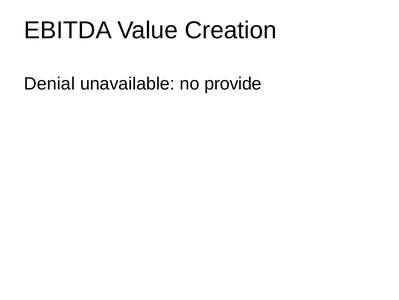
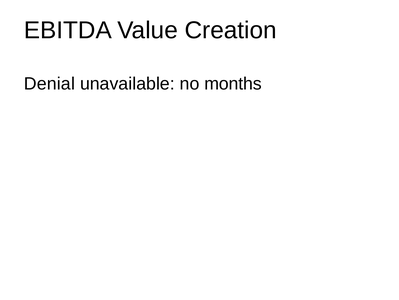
provide: provide -> months (233, 84)
